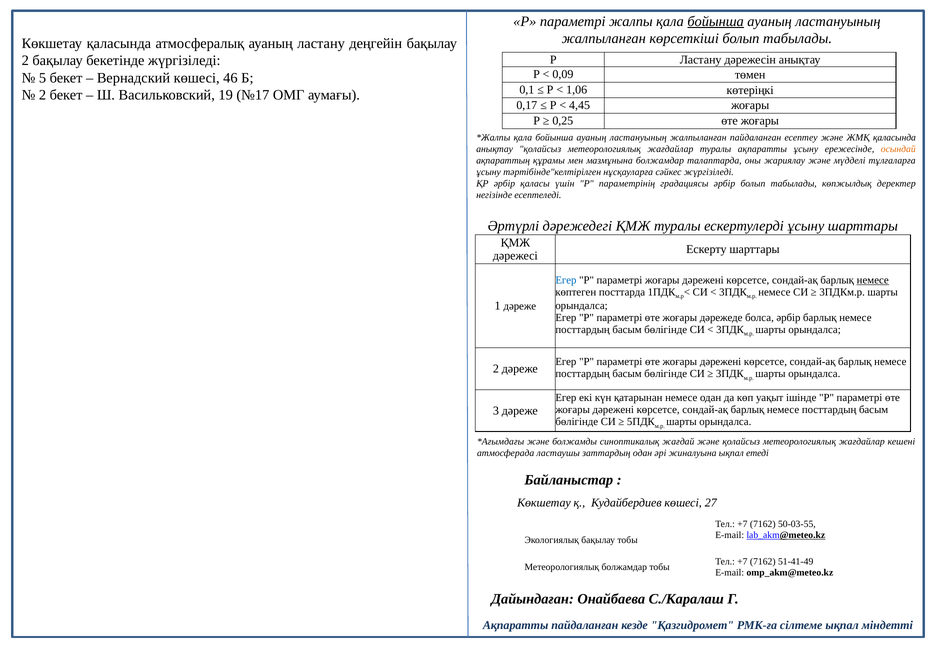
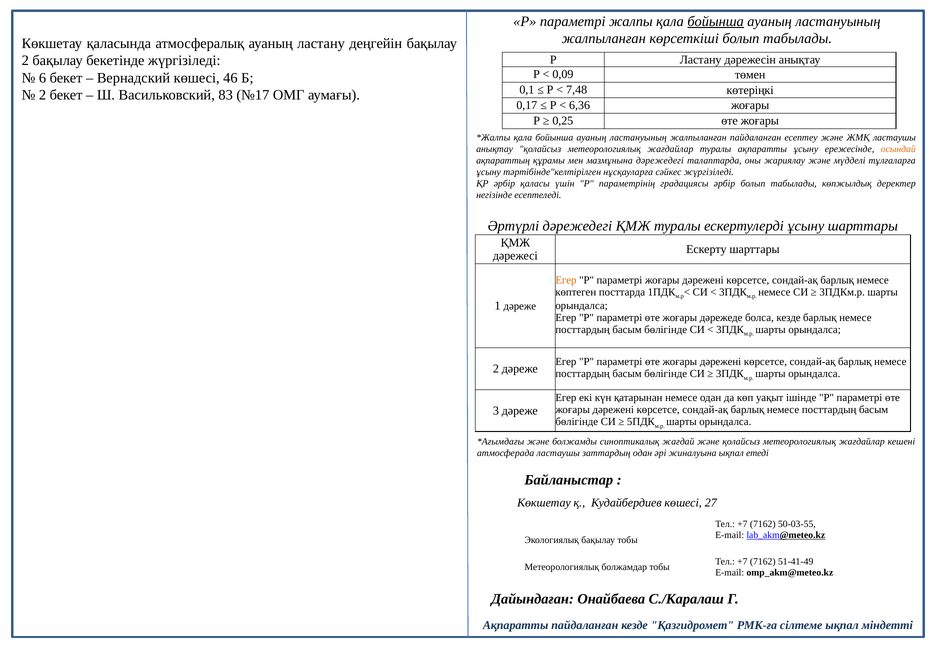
5: 5 -> 6 (43, 78)
1,06: 1,06 -> 7,48 (577, 90)
19: 19 -> 83 (226, 95)
4,45: 4,45 -> 6,36 (580, 105)
ЖМҚ қаласында: қаласында -> ластаушы (894, 138)
мазмұнына болжамдар: болжамдар -> дәрежедегі (660, 161)
Егер colour: blue -> orange (566, 280)
немесе underline: present -> none (873, 280)
болса әрбір: әрбір -> кезде (788, 318)
